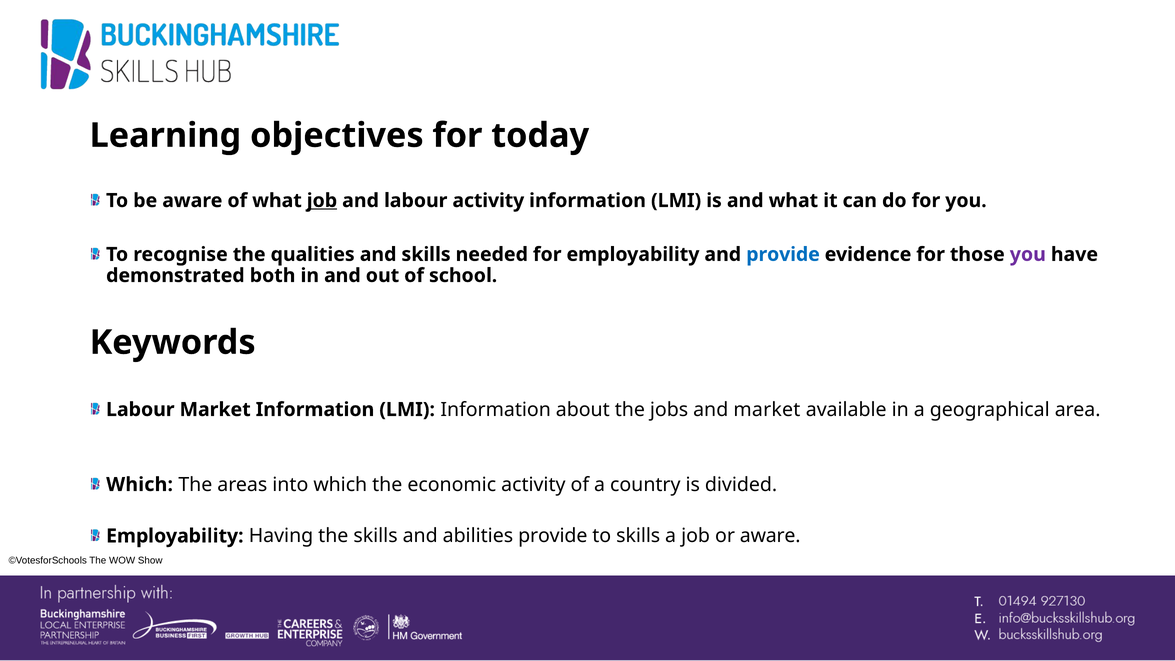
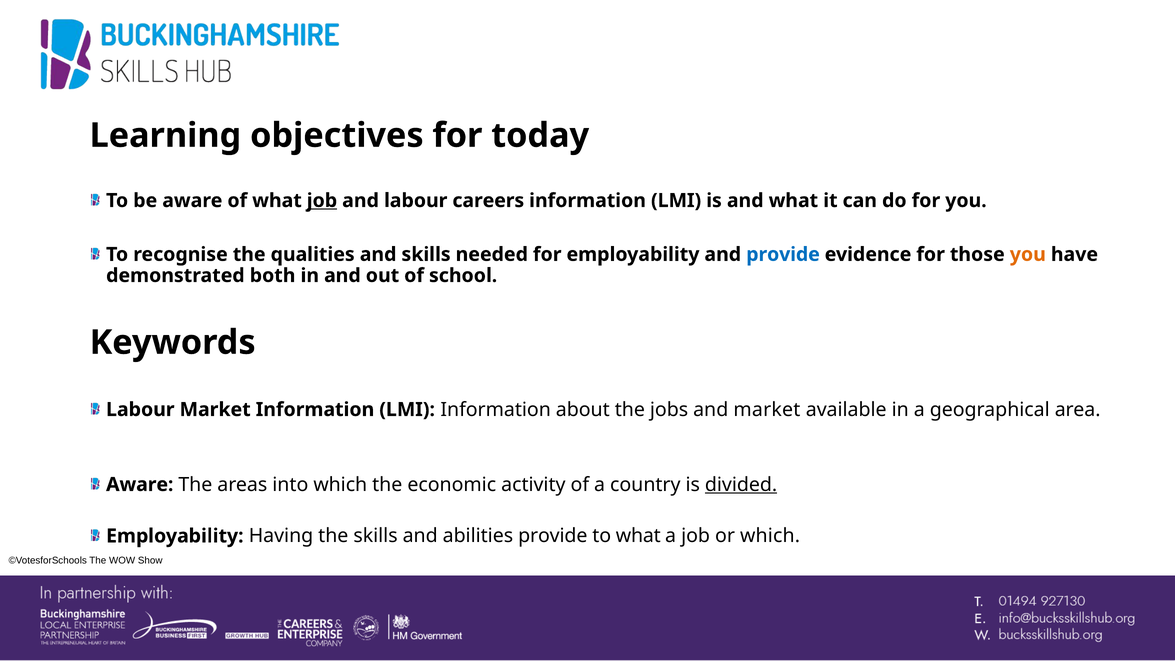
labour activity: activity -> careers (488, 201)
you colour: purple -> orange (1028, 254)
Which: Which -> Aware (140, 485)
divided underline: none -> present (741, 485)
to skills: skills -> what (638, 536)
or aware: aware -> which (770, 536)
